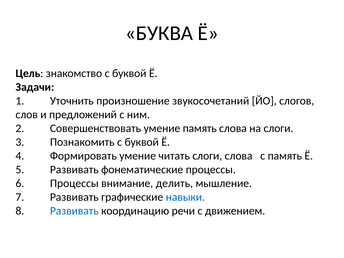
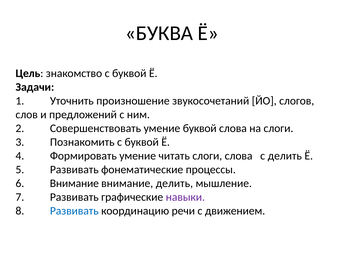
умение память: память -> буквой (200, 128)
с память: память -> делить (285, 156)
6 Процессы: Процессы -> Внимание (74, 183)
навыки colour: blue -> purple (185, 197)
